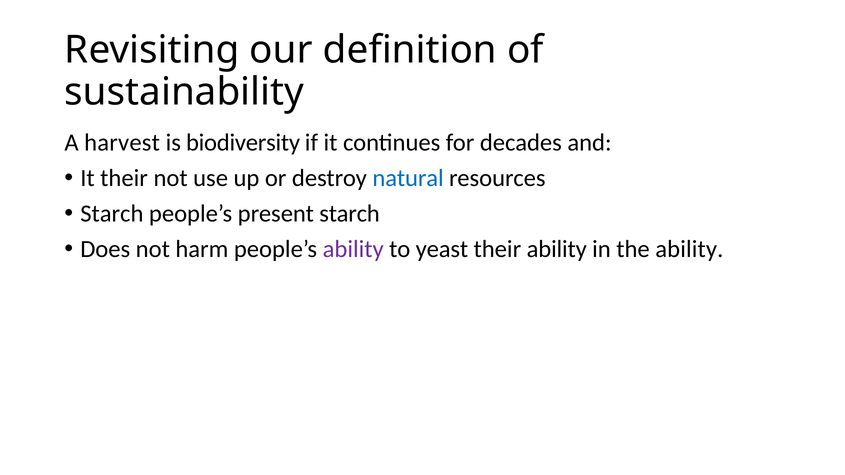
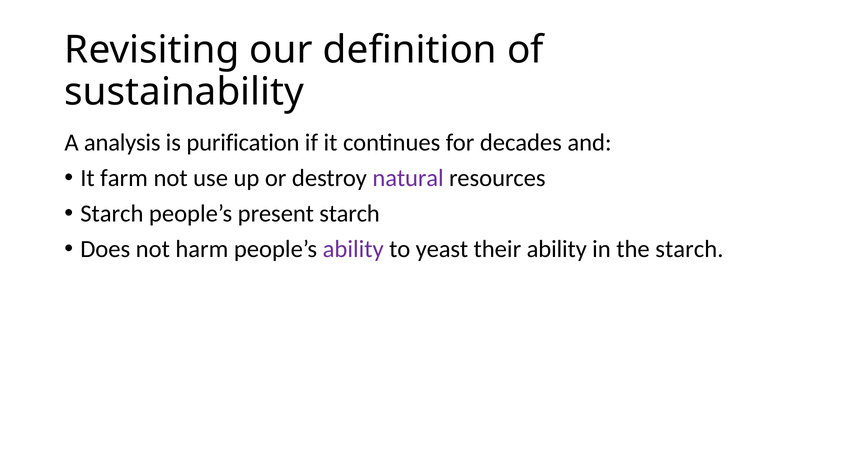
harvest: harvest -> analysis (122, 143)
biodiversity: biodiversity -> purification (243, 143)
It their: their -> farm (124, 178)
natural colour: blue -> purple (408, 178)
the ability: ability -> starch (689, 249)
